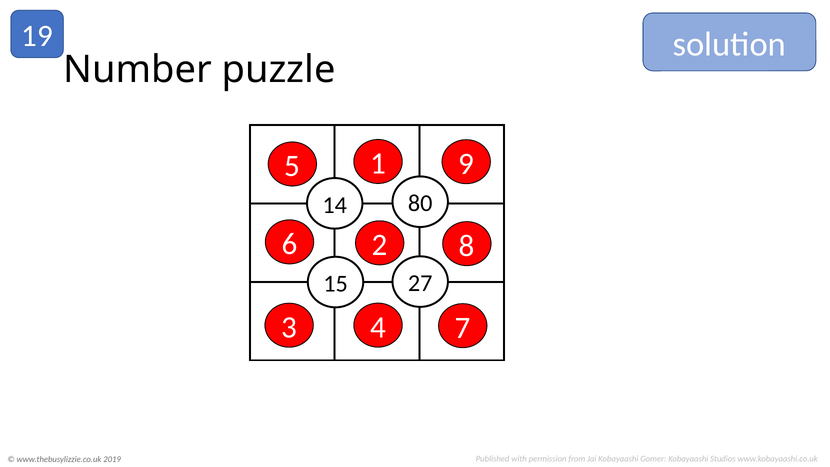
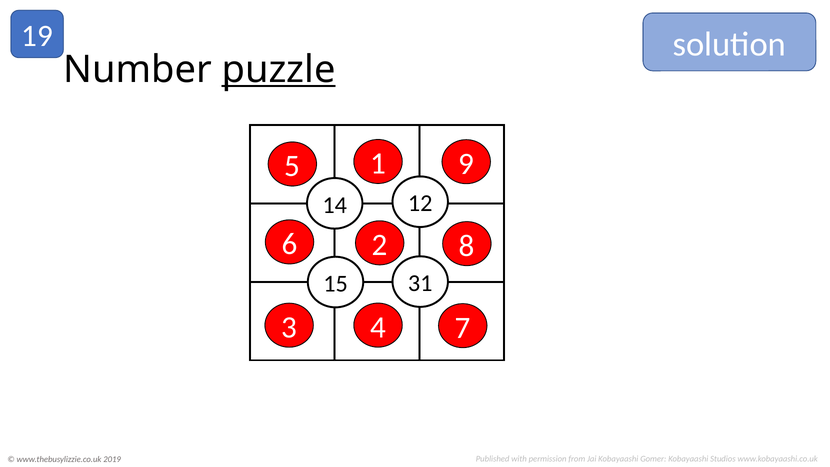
puzzle underline: none -> present (279, 70)
80: 80 -> 12 (420, 203)
27: 27 -> 31 (420, 283)
